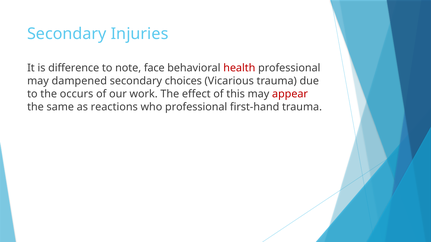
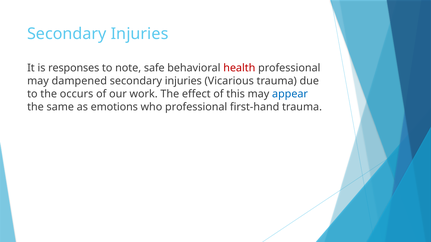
difference: difference -> responses (74, 68)
face: face -> safe (154, 68)
choices: choices -> injuries (183, 81)
appear colour: red -> blue (290, 94)
reactions: reactions -> emotions (114, 107)
